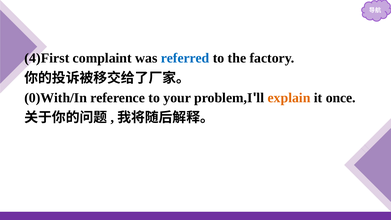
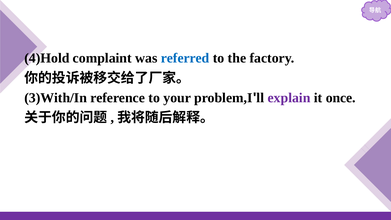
4)First: 4)First -> 4)Hold (47, 58)
0)With/In: 0)With/In -> 3)With/In (56, 98)
explain colour: orange -> purple (289, 98)
